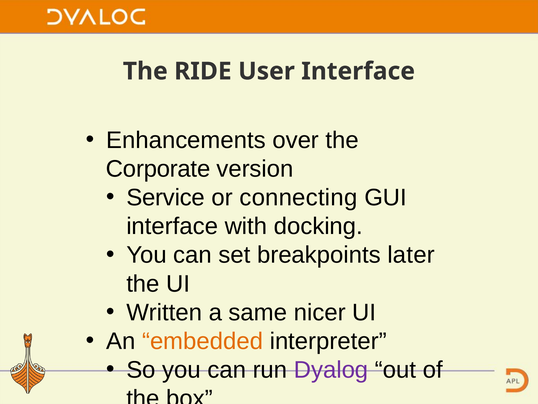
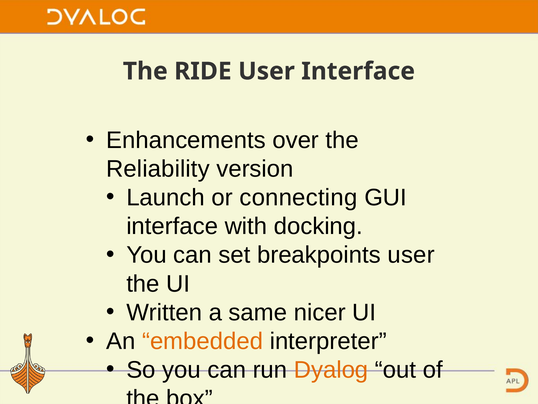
Corporate: Corporate -> Reliability (158, 169)
Service: Service -> Launch (166, 197)
breakpoints later: later -> user (411, 255)
Dyalog colour: purple -> orange (331, 370)
